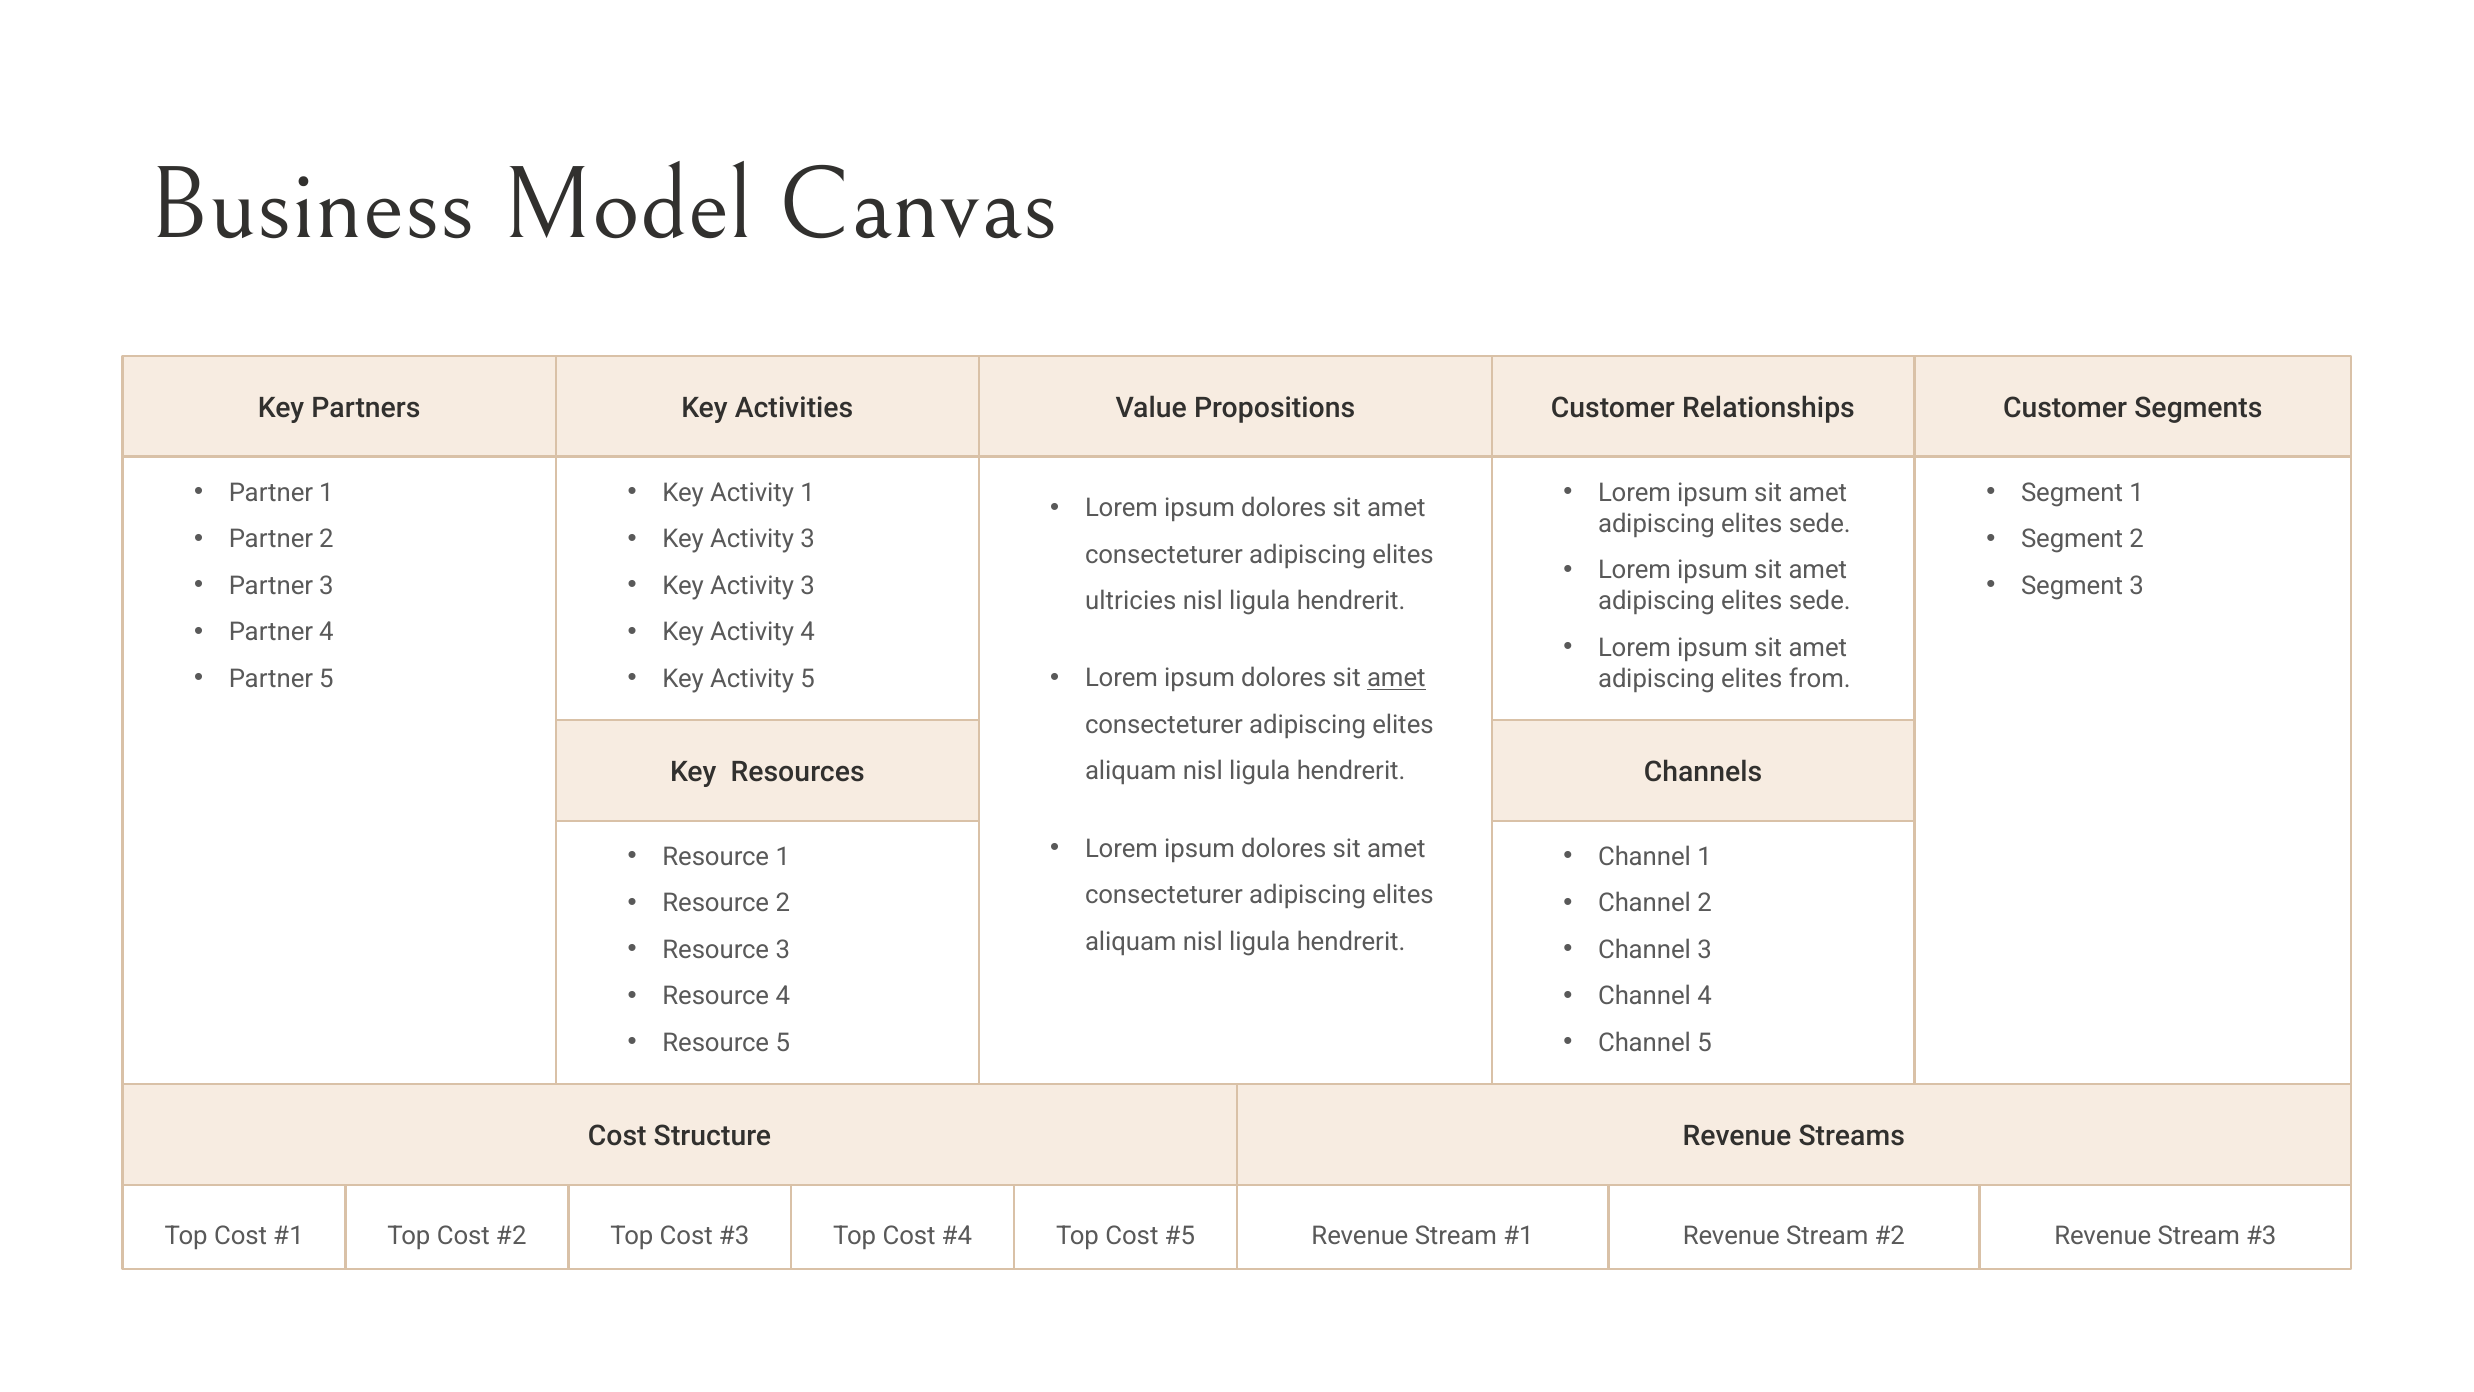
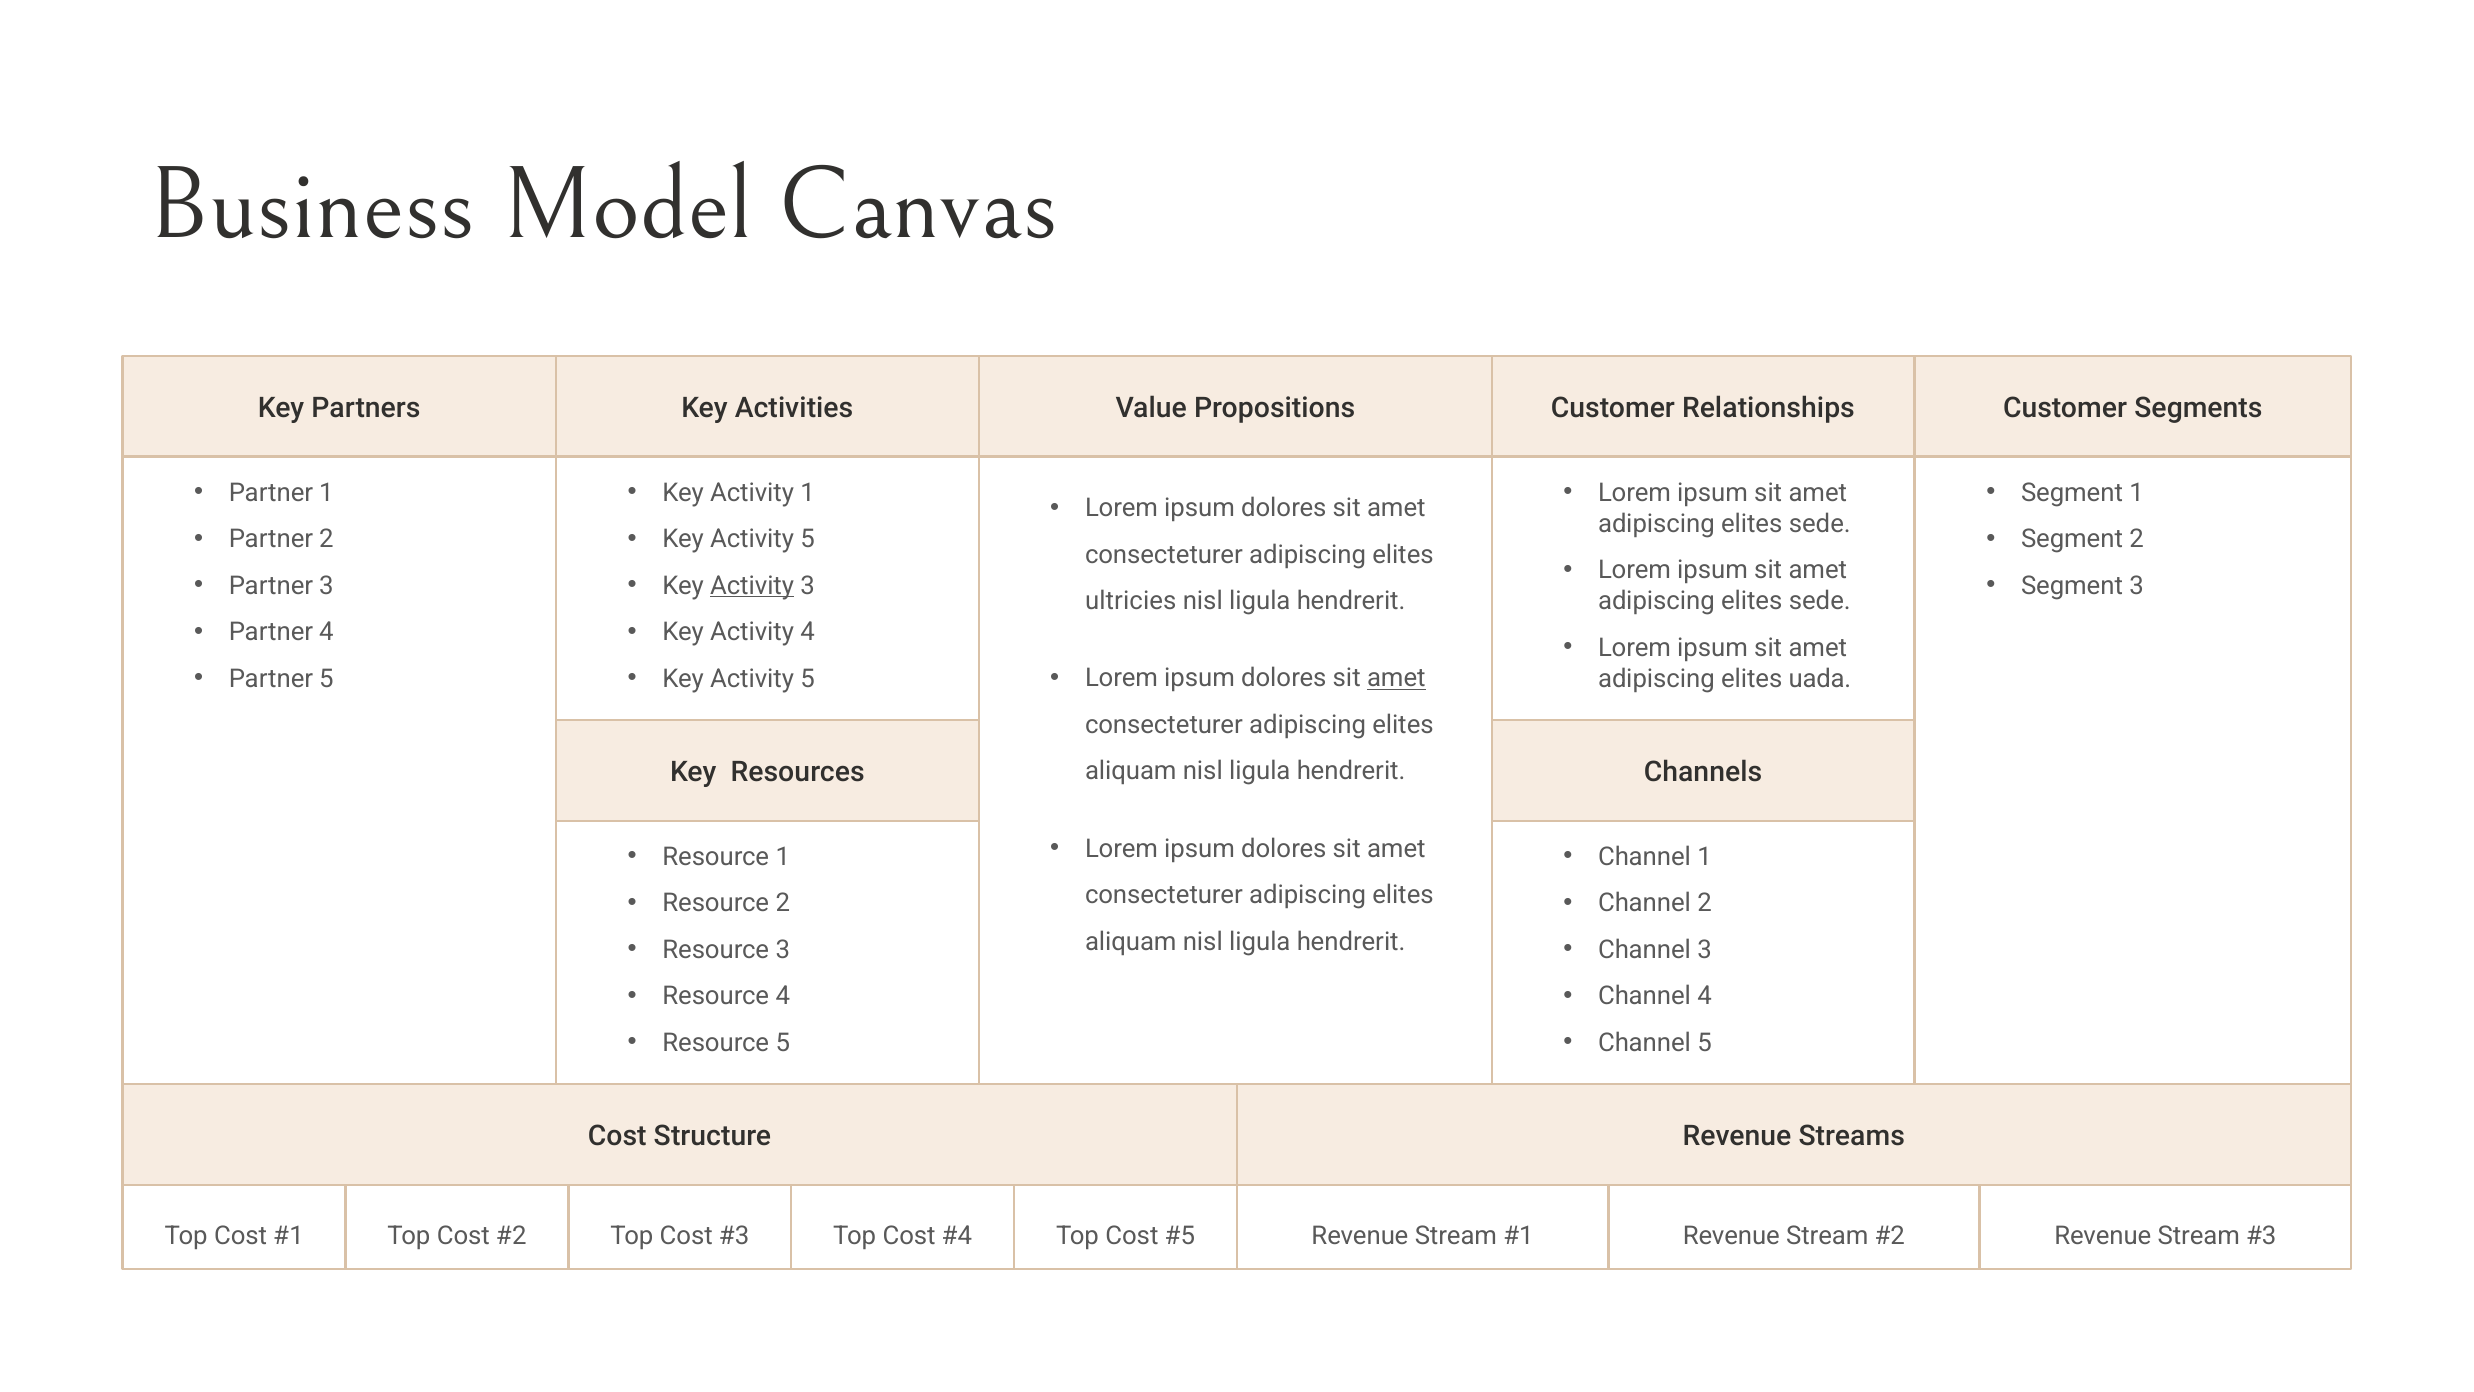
3: 3 -> 5 (808, 539)
Activity underline: none -> present (752, 585)
from: from -> uada (1820, 678)
